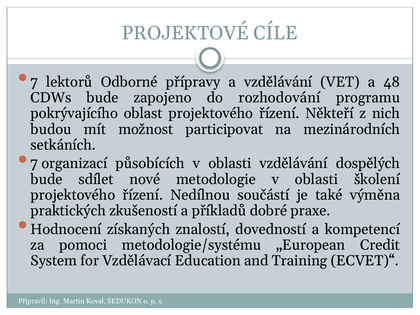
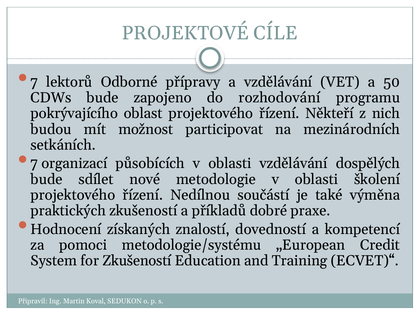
48: 48 -> 50 (392, 82)
for Vzdělávací: Vzdělávací -> Zkušeností (137, 261)
